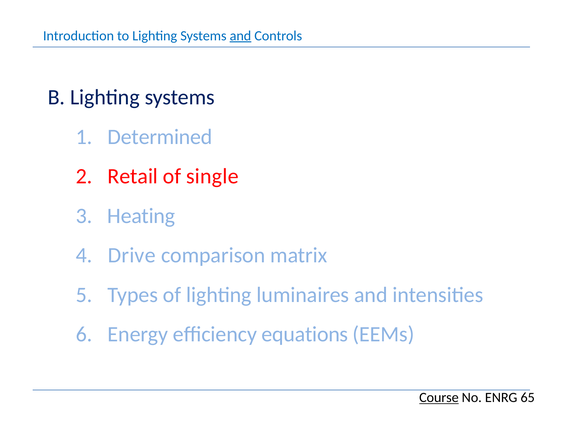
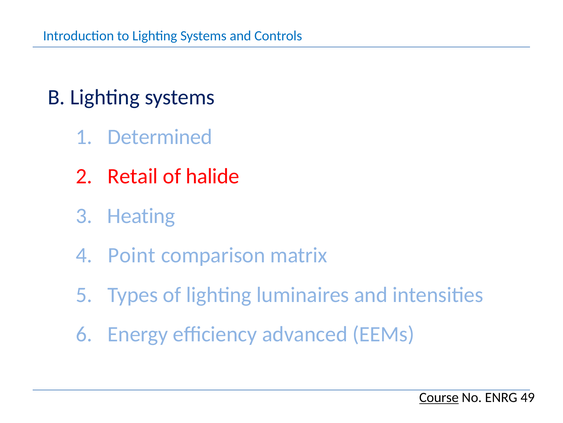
and underline: present -> none (240, 36)
single: single -> halide (213, 176)
Drive: Drive -> Point (132, 255)
equations: equations -> advanced (305, 334)
65: 65 -> 49 (528, 397)
